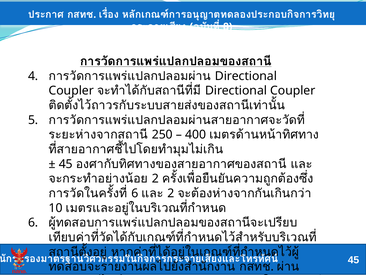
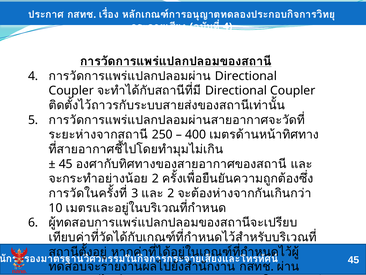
8: 8 -> 4 (228, 27)
6: 6 -> 3 (135, 193)
